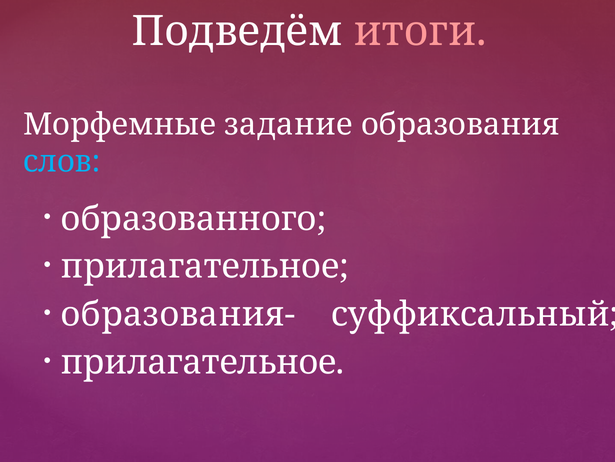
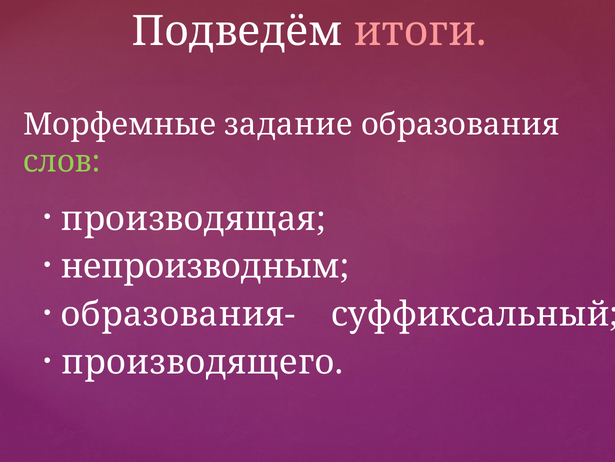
слов colour: light blue -> light green (62, 161)
образованного: образованного -> производящая (193, 218)
прилагательное: прилагательное -> непроизводным (205, 266)
прилагательное: прилагательное -> производящего (202, 362)
